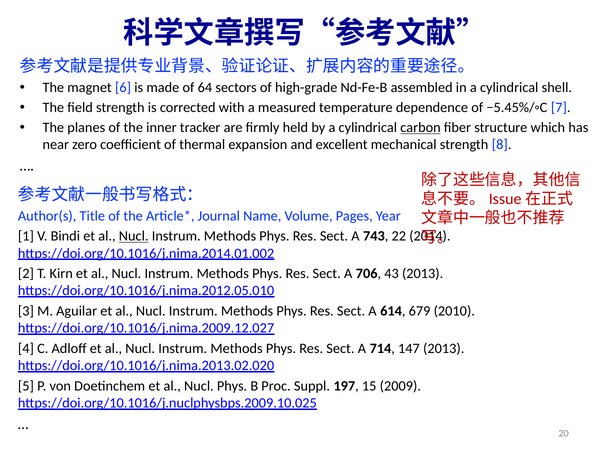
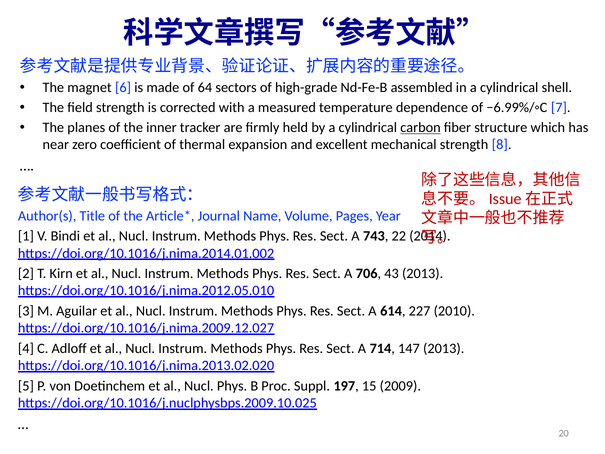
−5.45%/◦C: −5.45%/◦C -> −6.99%/◦C (517, 108)
Nucl underline: present -> none (134, 236)
679: 679 -> 227 (420, 311)
